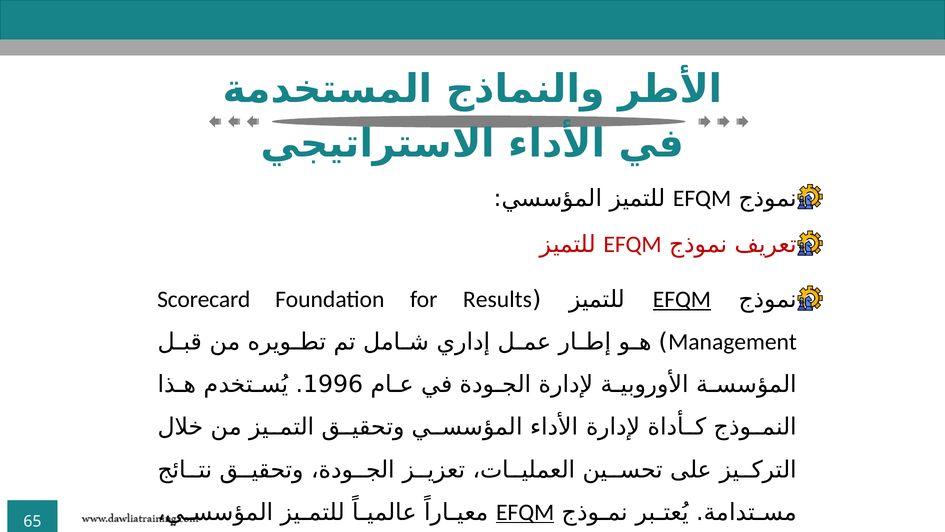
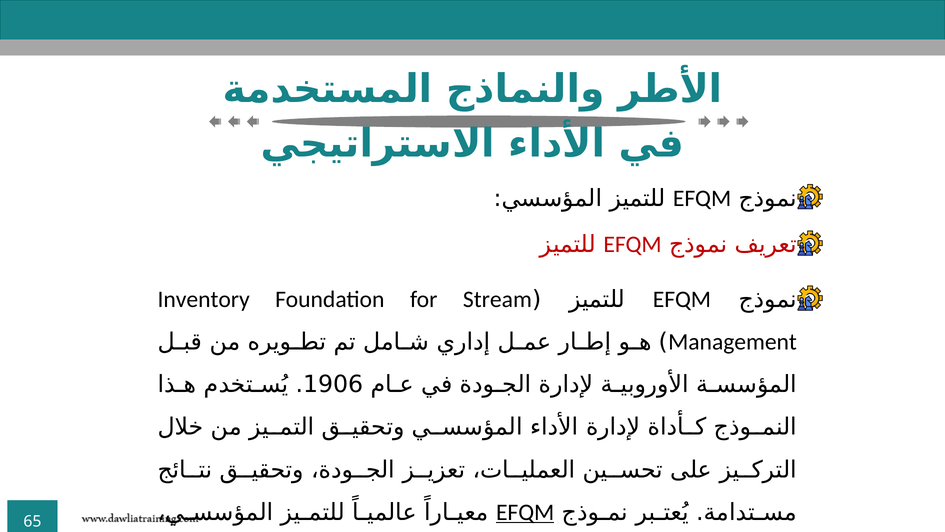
Scorecard: Scorecard -> Inventory (204, 299)
Results: Results -> Stream (497, 299)
EFQM underline: present -> none (682, 299)
1996: 1996 -> 1906 (333, 384)
